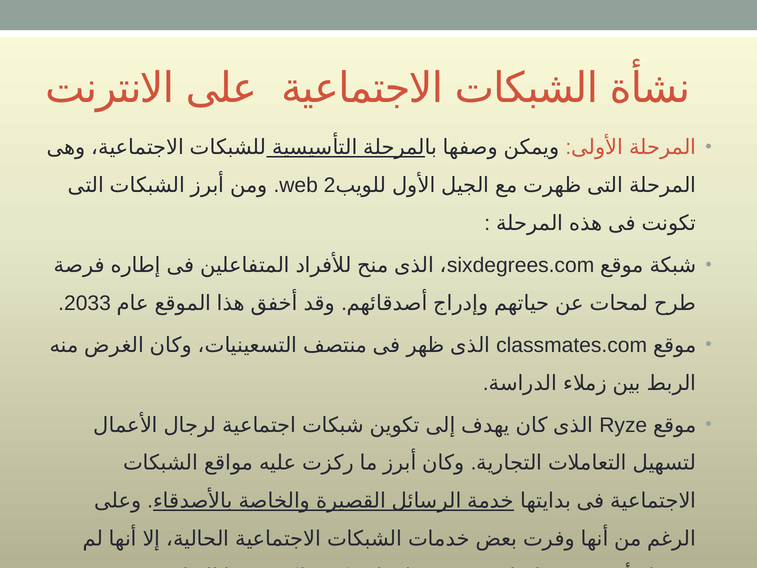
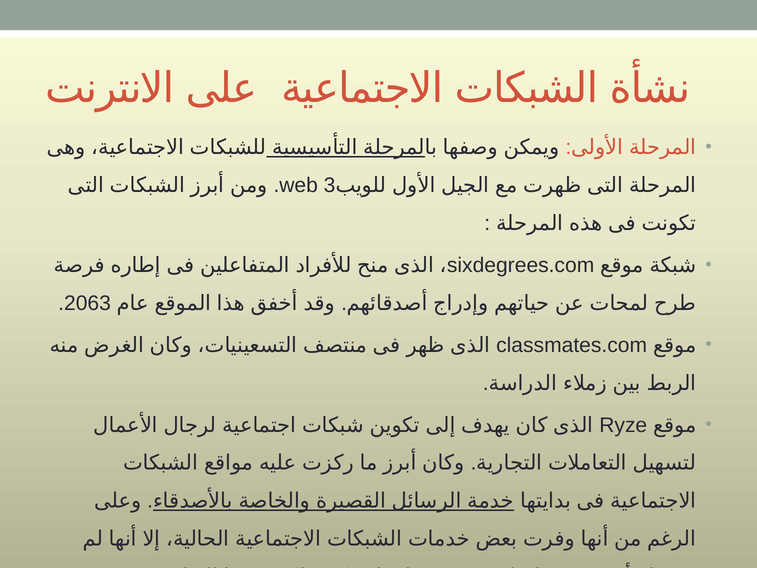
2: 2 -> 3 (330, 185)
2033: 2033 -> 2063 (87, 303)
